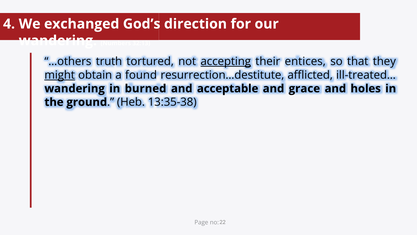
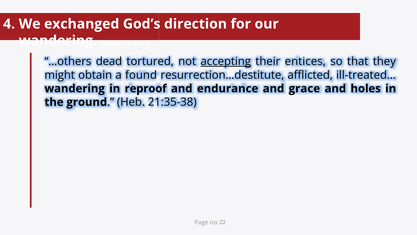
truth: truth -> dead (109, 61)
might underline: present -> none (60, 75)
burned: burned -> reproof (146, 89)
acceptable: acceptable -> endurance (228, 89)
13:35-38: 13:35-38 -> 21:35-38 (172, 102)
